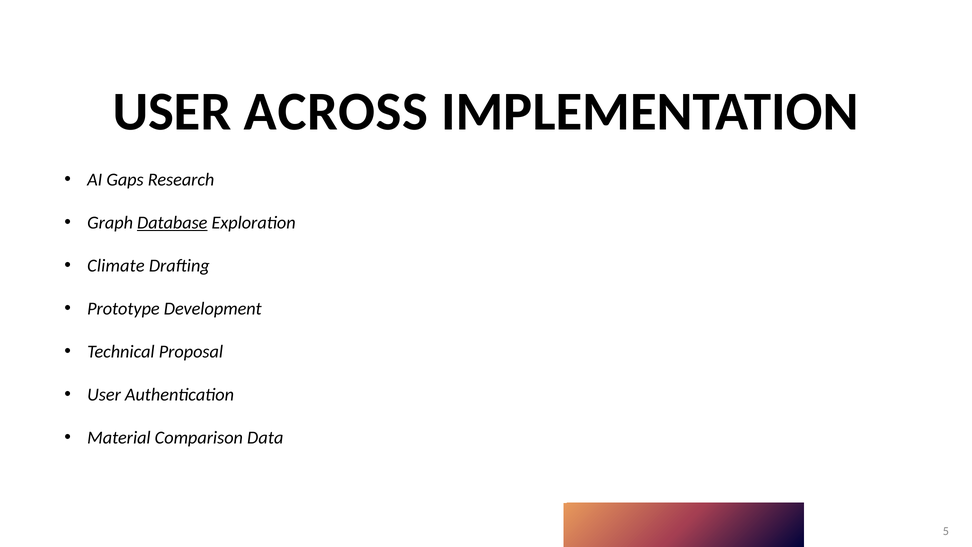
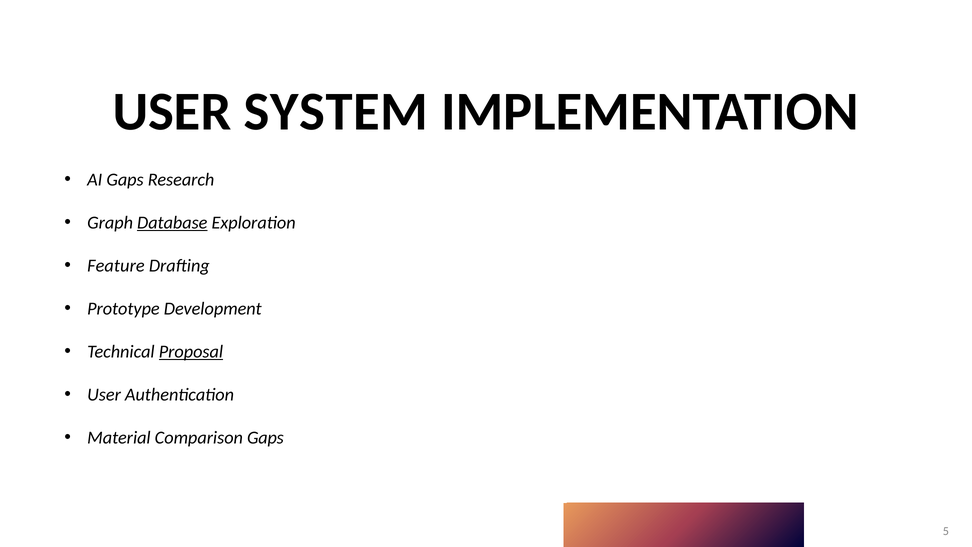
ACROSS: ACROSS -> SYSTEM (336, 112)
Climate: Climate -> Feature (116, 266)
Proposal underline: none -> present (191, 351)
Comparison Data: Data -> Gaps (265, 437)
